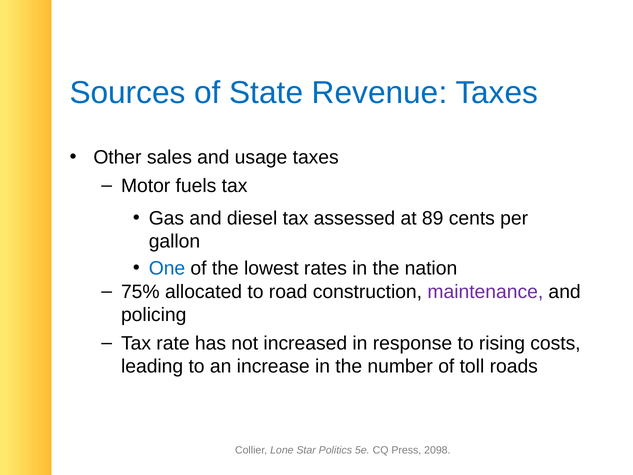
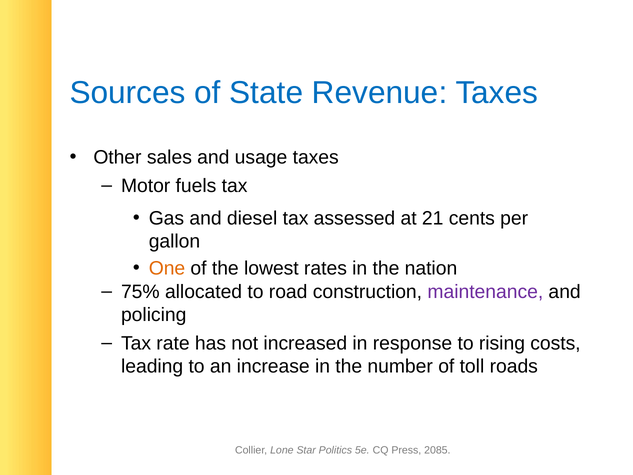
89: 89 -> 21 (433, 218)
One colour: blue -> orange (167, 268)
2098: 2098 -> 2085 (437, 450)
